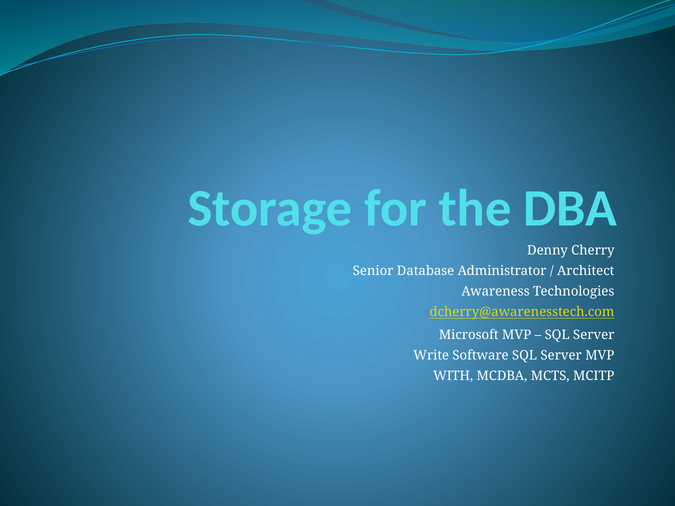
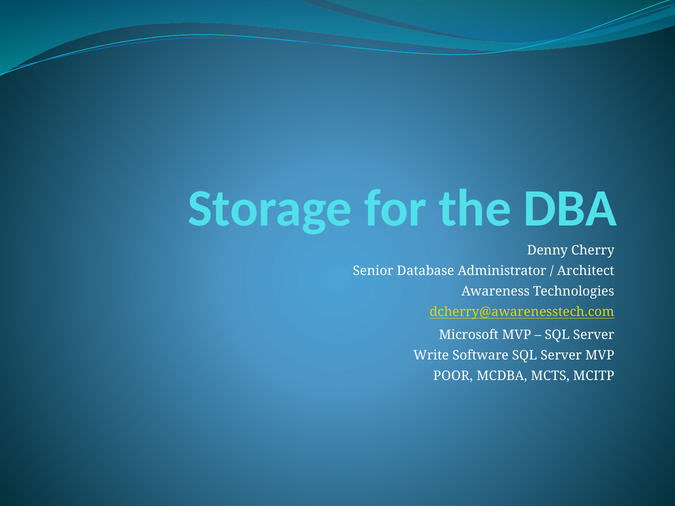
WITH: WITH -> POOR (453, 376)
